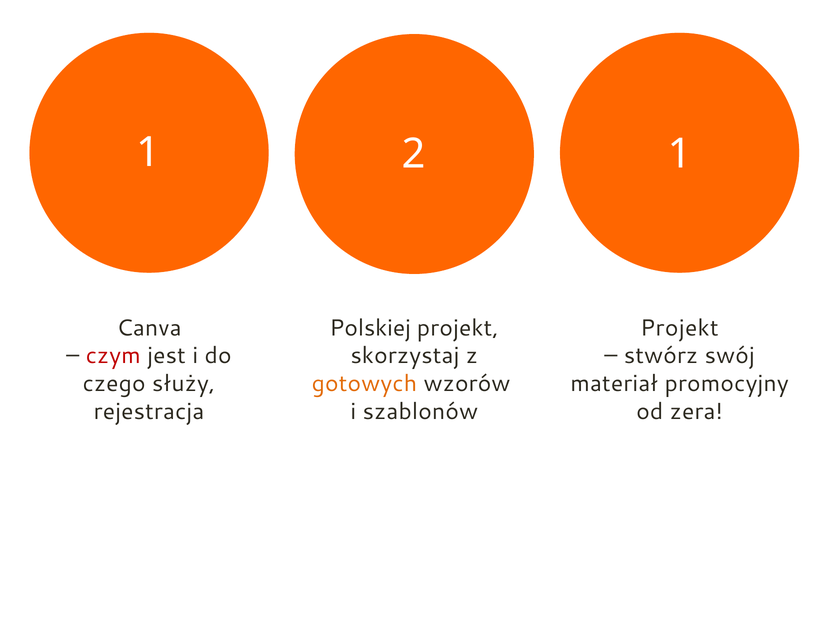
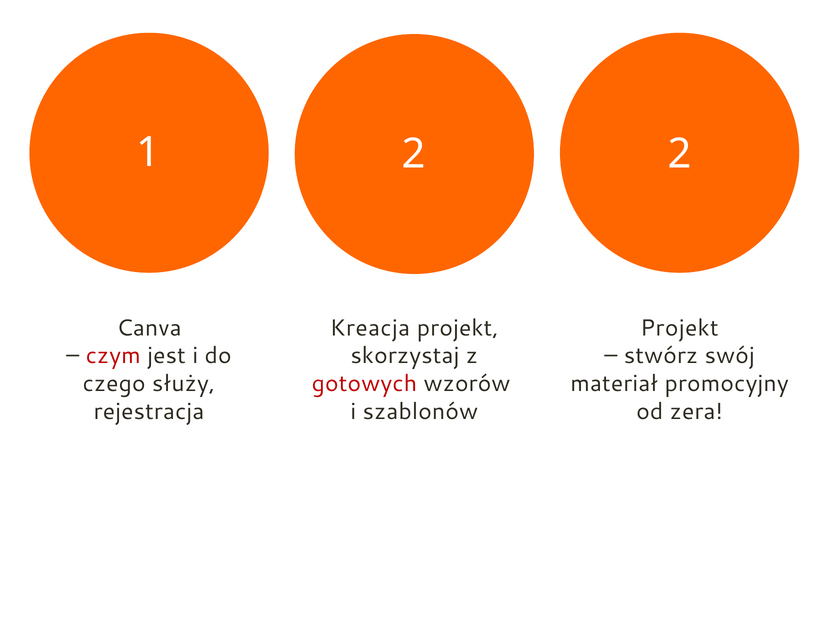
2 1: 1 -> 2 (680, 154)
Polskiej: Polskiej -> Kreacja (370, 328)
gotowych colour: orange -> red (364, 384)
